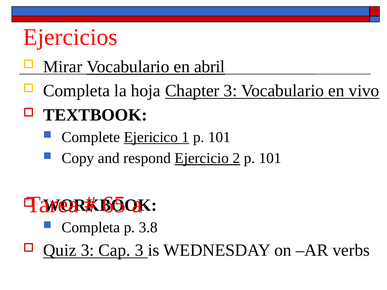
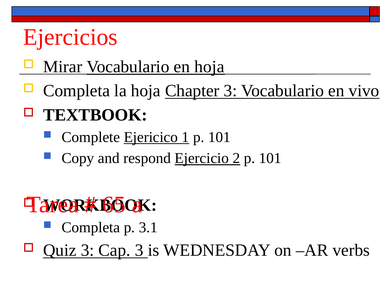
en abril: abril -> hoja (209, 67)
3.8: 3.8 -> 3.1 (148, 228)
